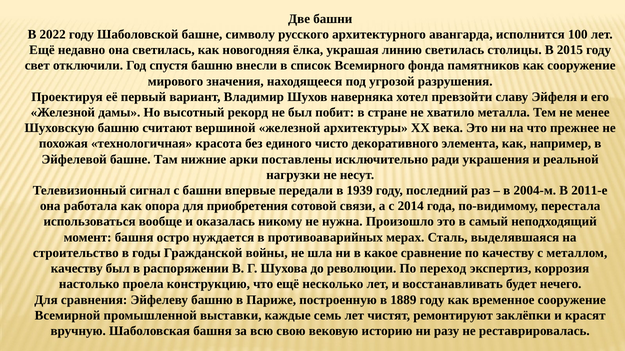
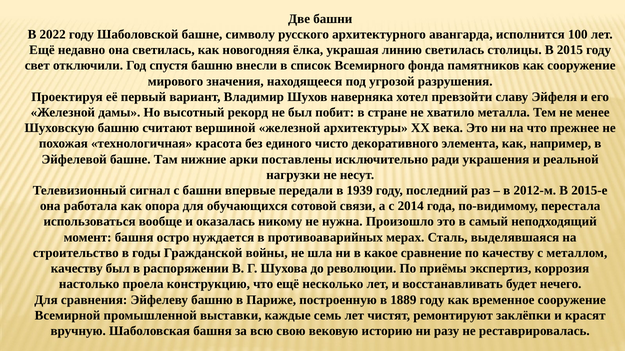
2004-м: 2004-м -> 2012-м (535, 191)
2011-е: 2011-е -> 2015-е (589, 191)
приобретения: приобретения -> обучающихся (247, 206)
переход: переход -> приёмы (443, 269)
